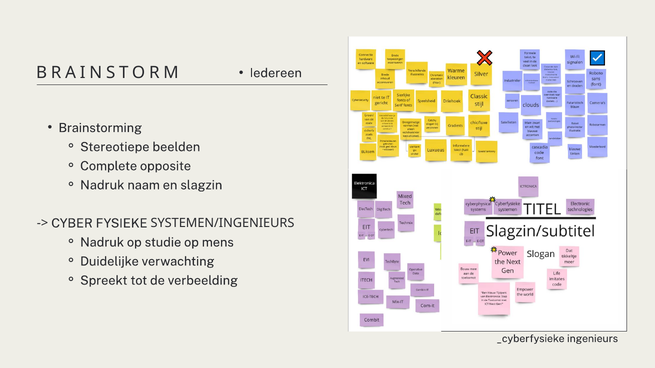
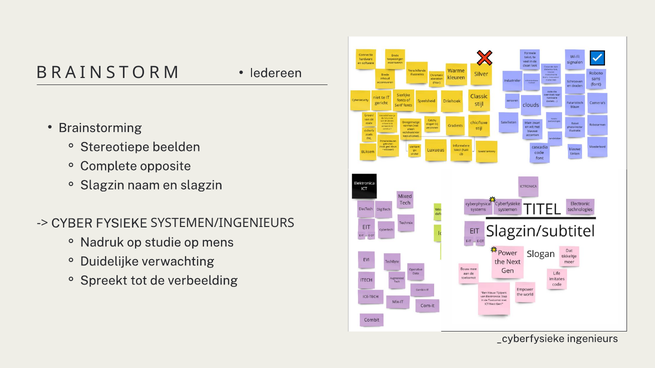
Nadruk: Nadruk -> Slagzin (102, 185)
